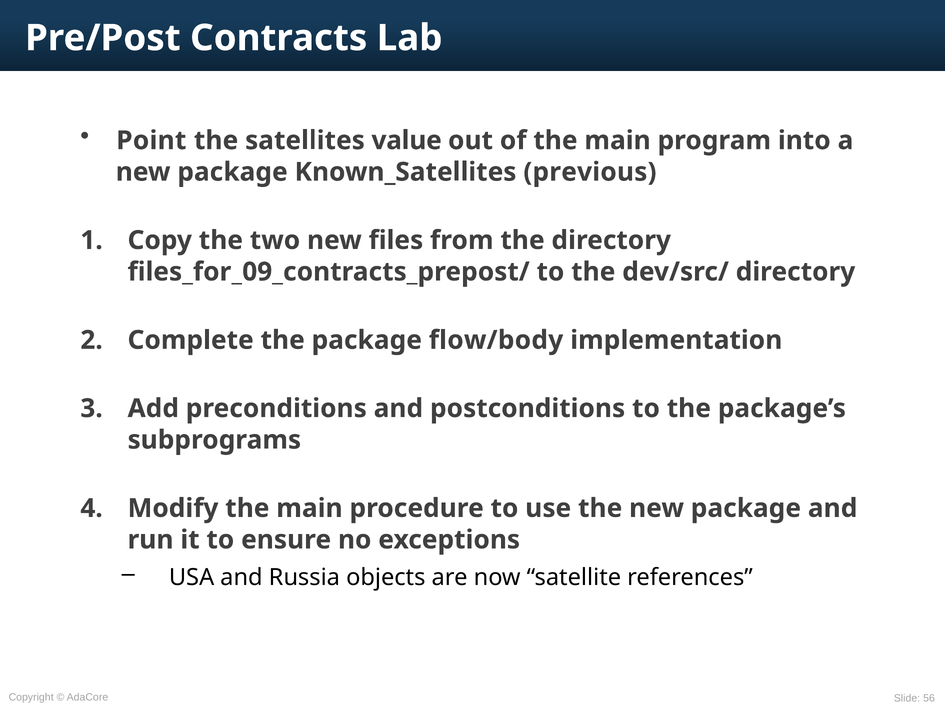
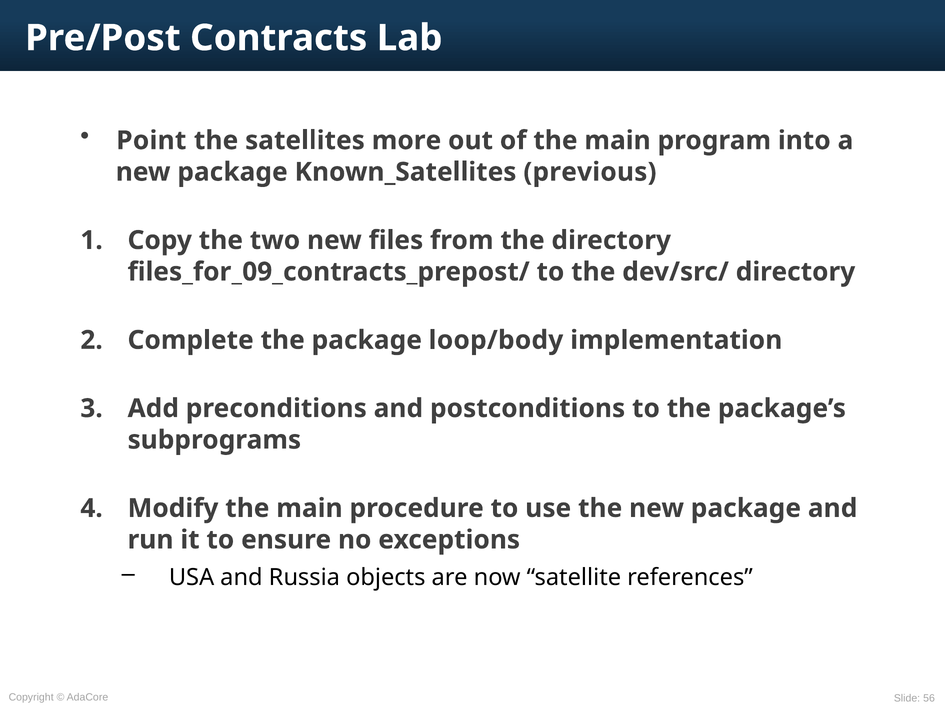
value: value -> more (406, 140)
flow/body: flow/body -> loop/body (496, 340)
